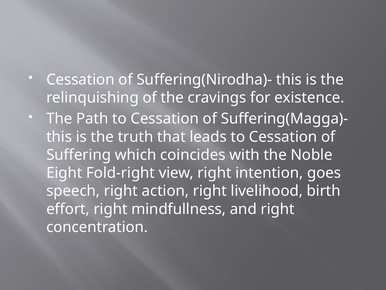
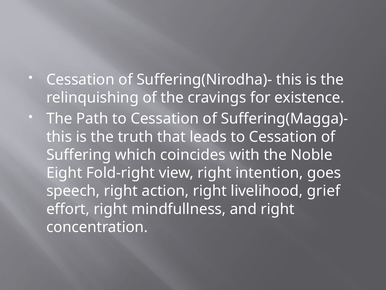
birth: birth -> grief (324, 191)
